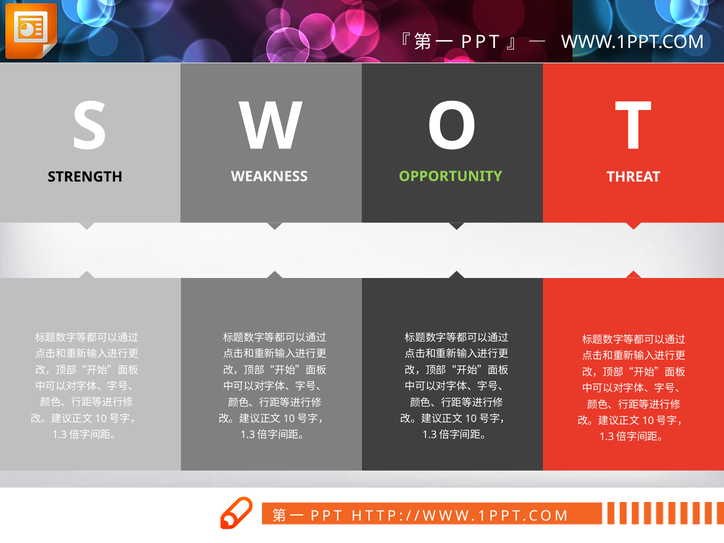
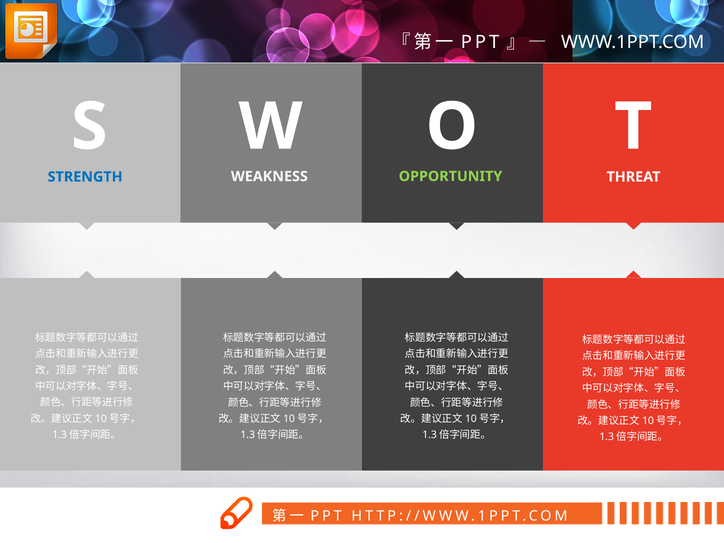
STRENGTH colour: black -> blue (85, 177)
